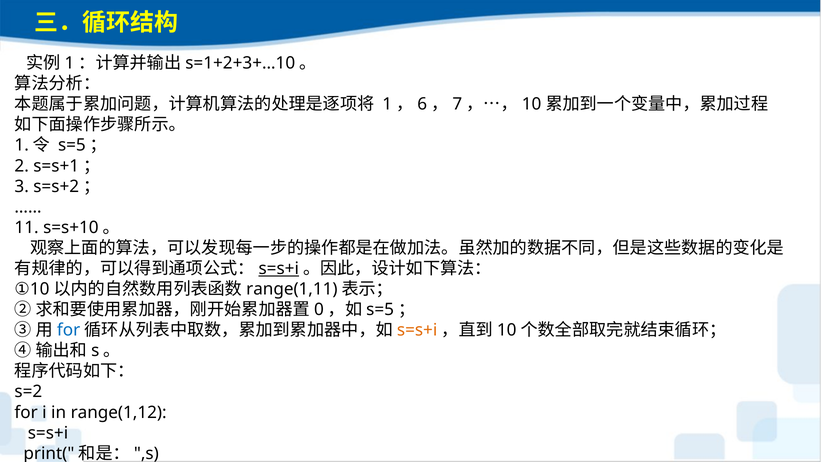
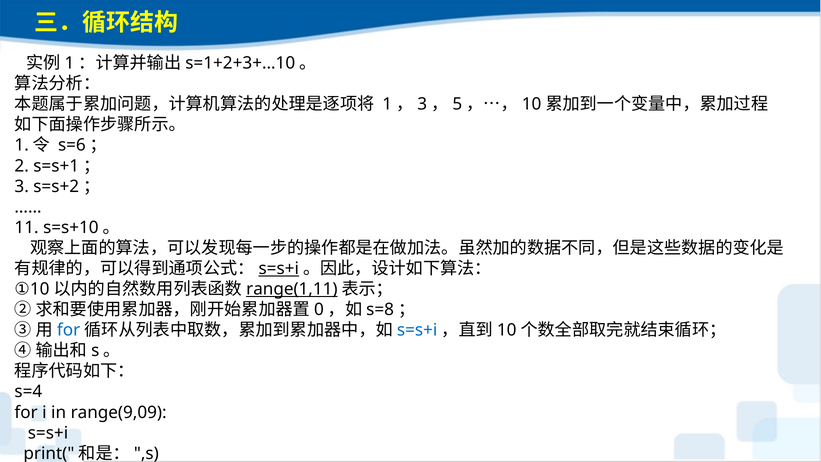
6: 6 -> 3 (422, 104)
7: 7 -> 5 (457, 104)
s=5: s=5 -> s=6 (72, 145)
range(1,11 underline: none -> present (292, 289)
s=5: s=5 -> s=8 (380, 310)
s=s+i colour: orange -> blue (417, 330)
s=2: s=2 -> s=4 (28, 392)
range(1,12: range(1,12 -> range(9,09 (119, 412)
